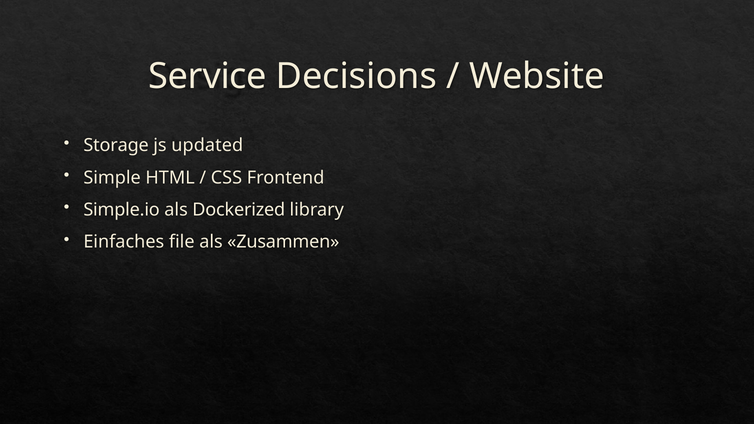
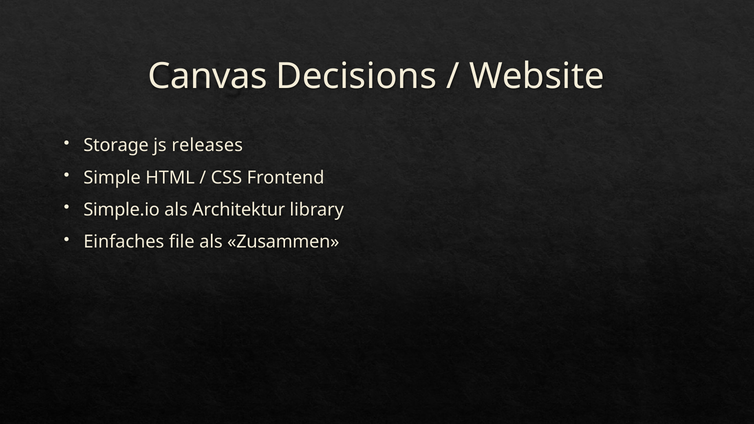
Service: Service -> Canvas (208, 76)
updated: updated -> releases (207, 146)
Dockerized: Dockerized -> Architektur (239, 210)
